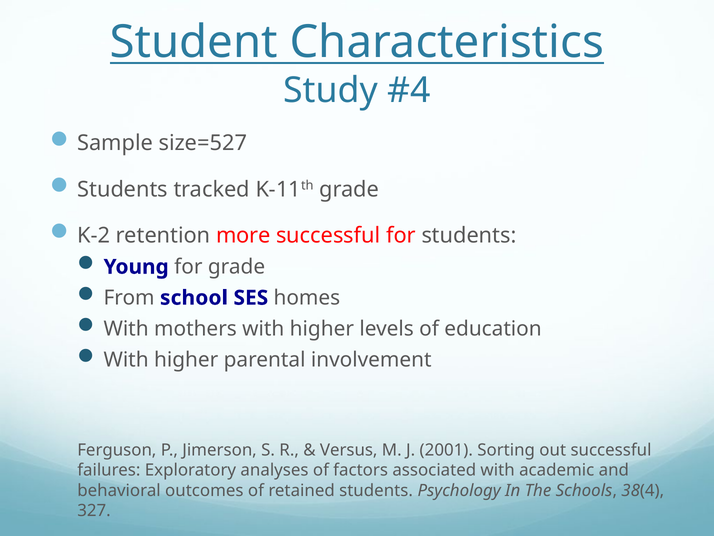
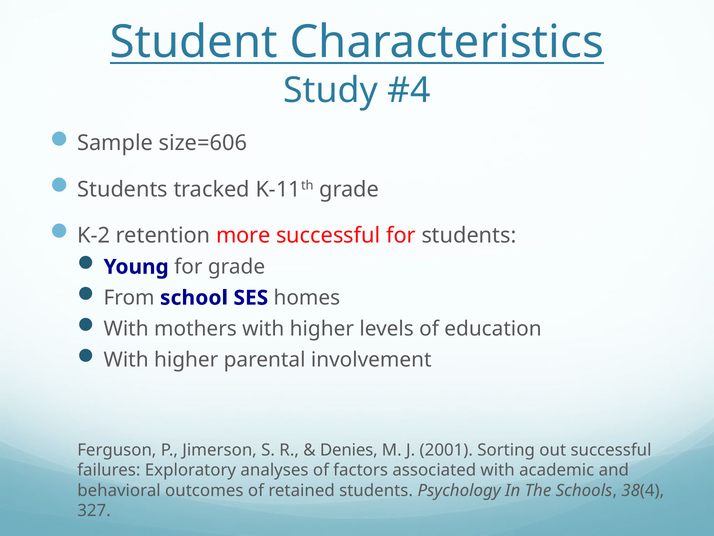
size=527: size=527 -> size=606 (203, 143)
Versus: Versus -> Denies (349, 450)
